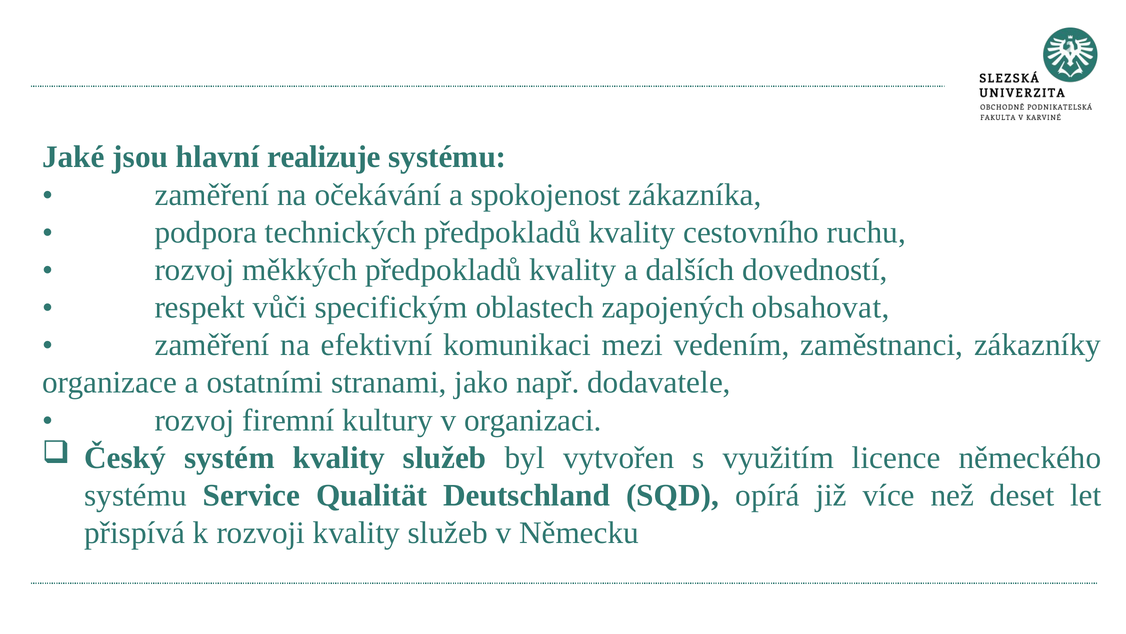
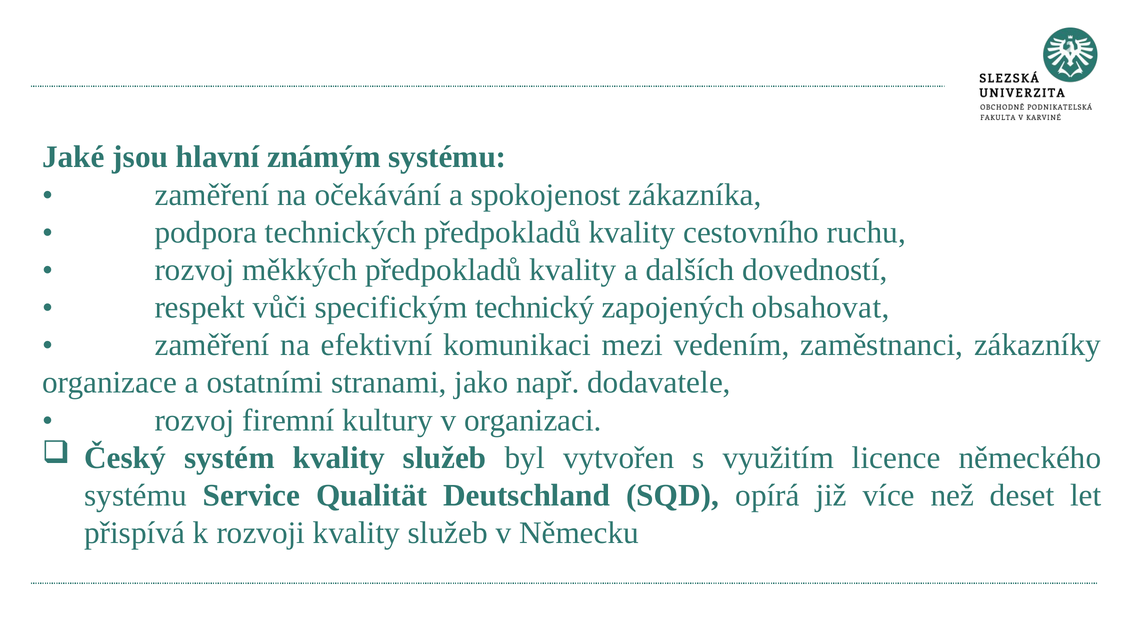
realizuje: realizuje -> známým (324, 157)
oblastech: oblastech -> technický (535, 307)
